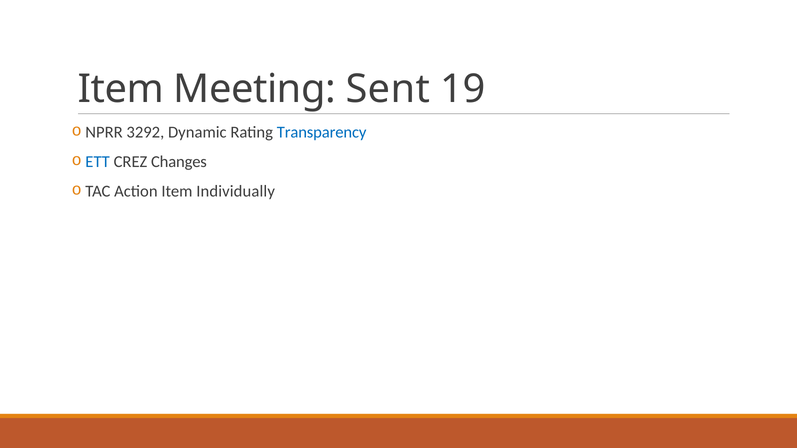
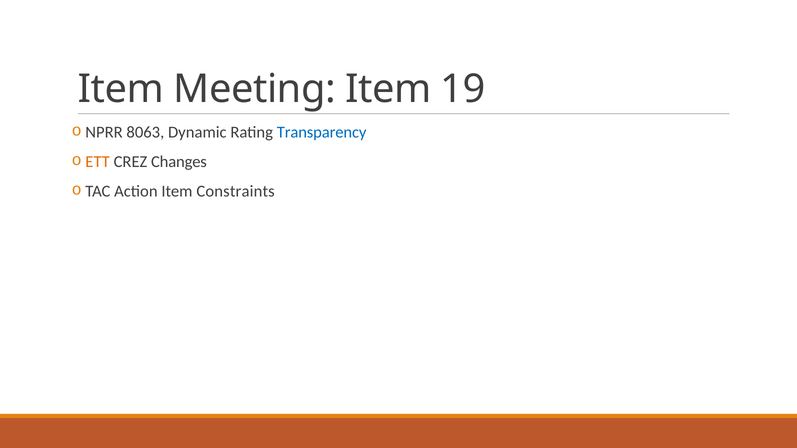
Meeting Sent: Sent -> Item (388, 89)
3292: 3292 -> 8063 (145, 133)
ETT colour: blue -> orange (98, 162)
Individually: Individually -> Constraints (236, 192)
